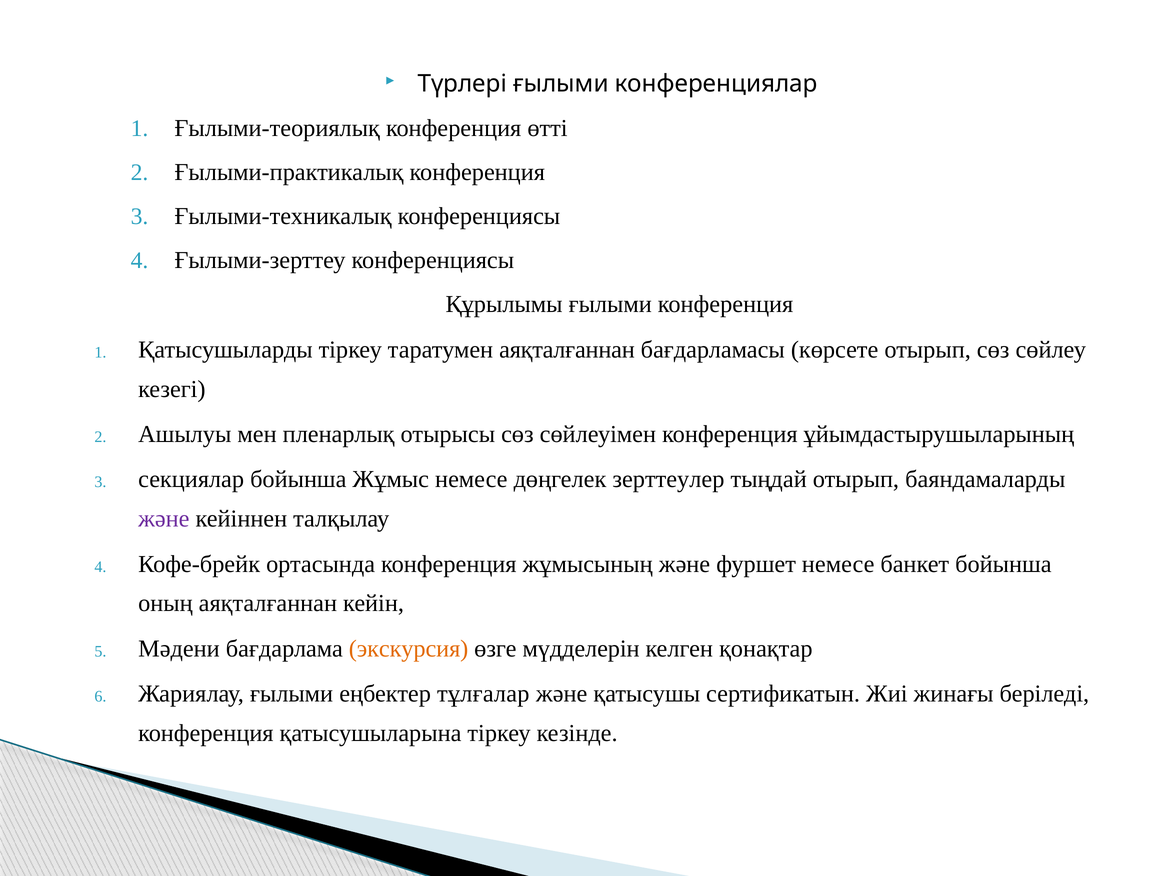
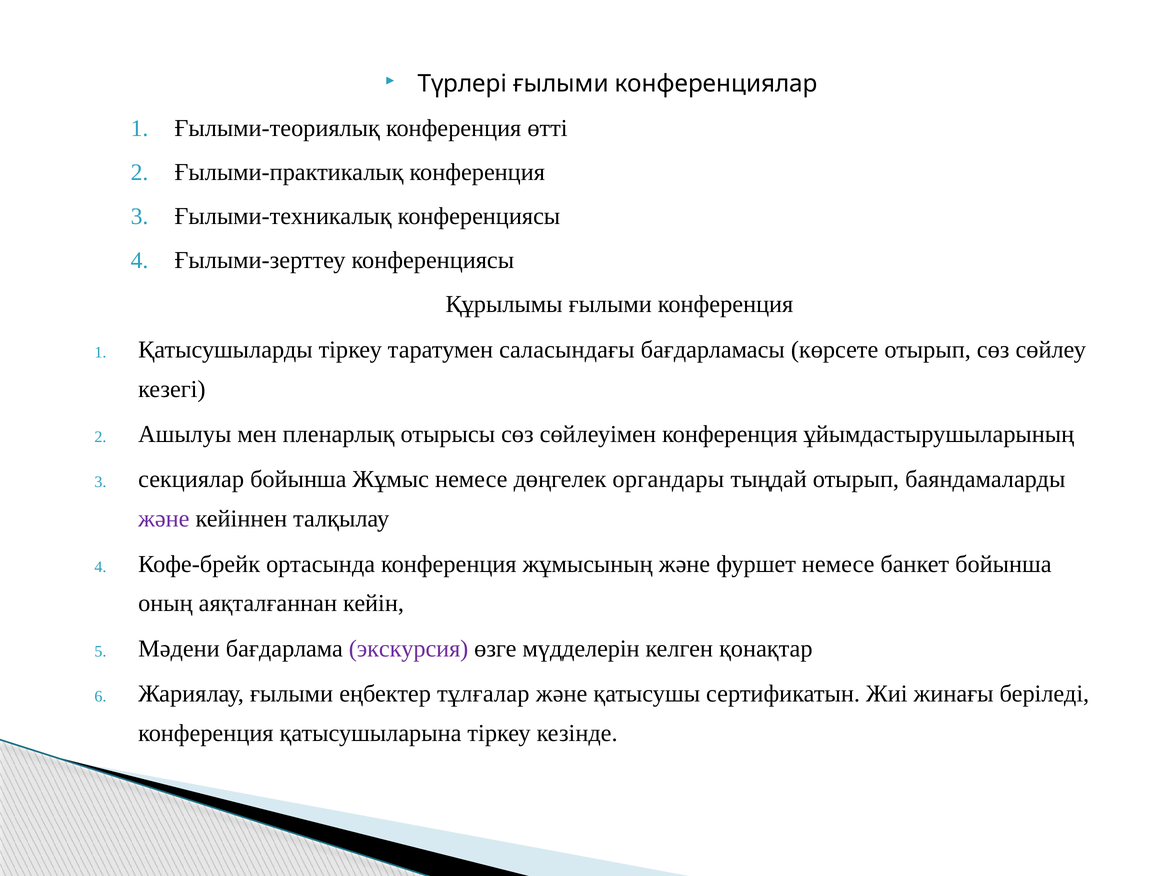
таратумен аяқталғаннан: аяқталғаннан -> саласындағы (567, 350)
зерттеулер: зерттеулер -> органдары (668, 479)
экскурсия colour: orange -> purple (409, 649)
